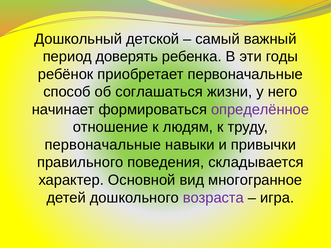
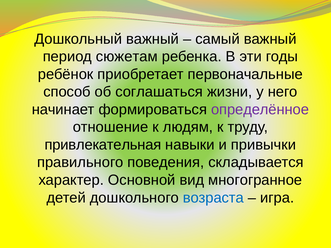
Дошкольный детской: детской -> важный (152, 39)
доверять: доверять -> сюжетам (127, 57)
первоначальные: первоначальные -> привлекательная (103, 145)
возраста colour: purple -> blue (213, 198)
